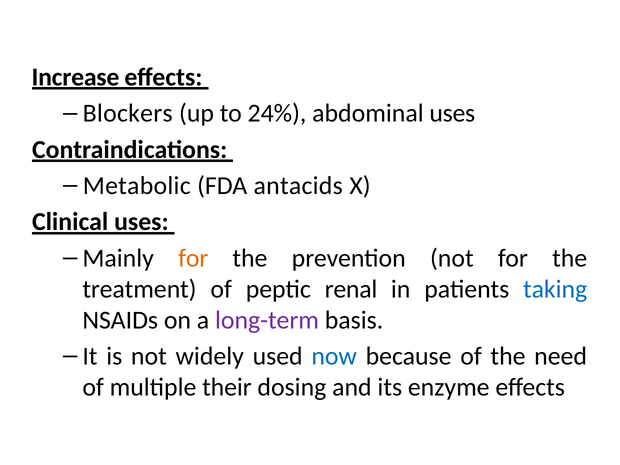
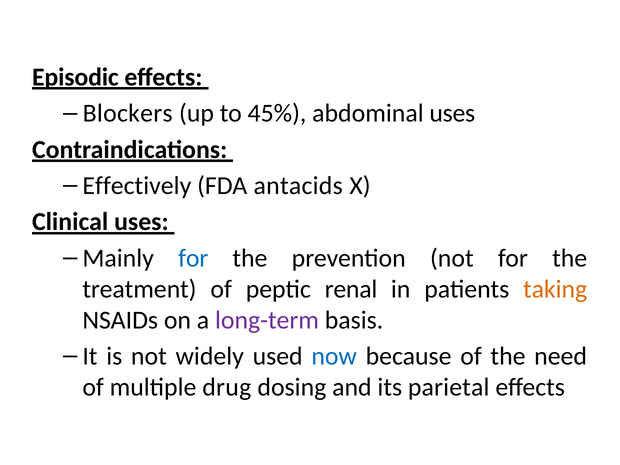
Increase: Increase -> Episodic (75, 77)
24%: 24% -> 45% (277, 113)
Metabolic: Metabolic -> Effectively (137, 186)
for colour: orange -> blue (193, 258)
taking colour: blue -> orange (555, 289)
their: their -> drug (227, 387)
enzyme: enzyme -> parietal (449, 387)
